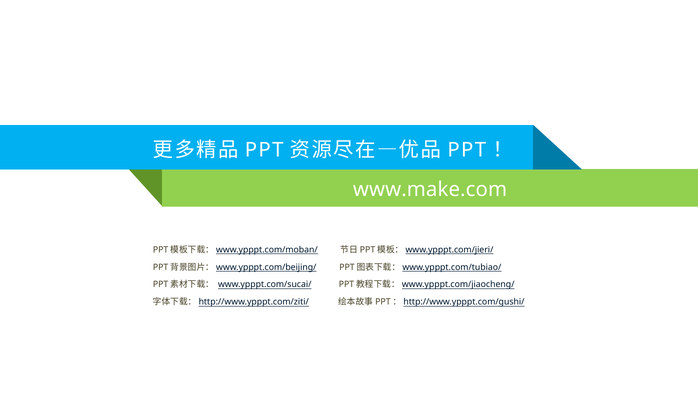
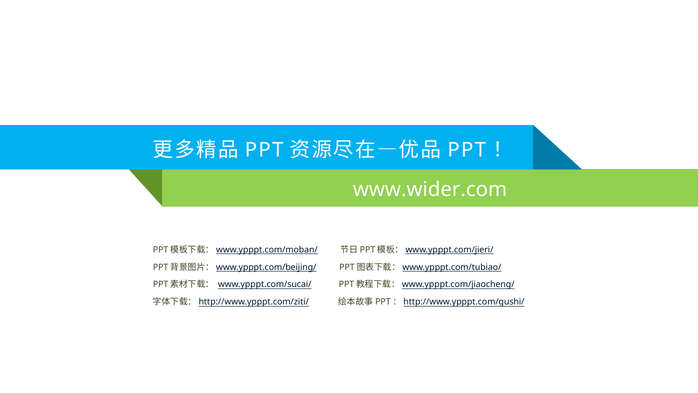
www.make.com: www.make.com -> www.wider.com (430, 189)
